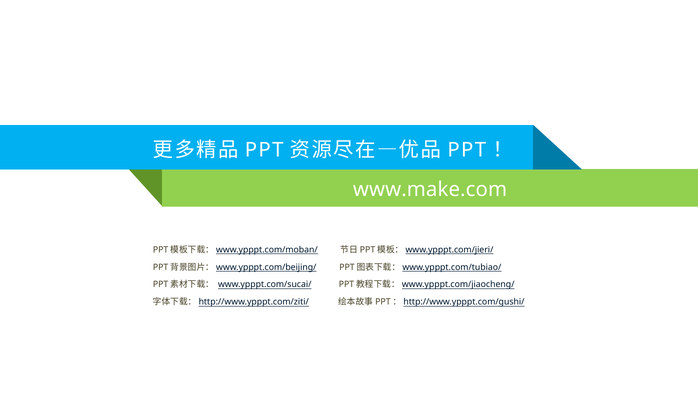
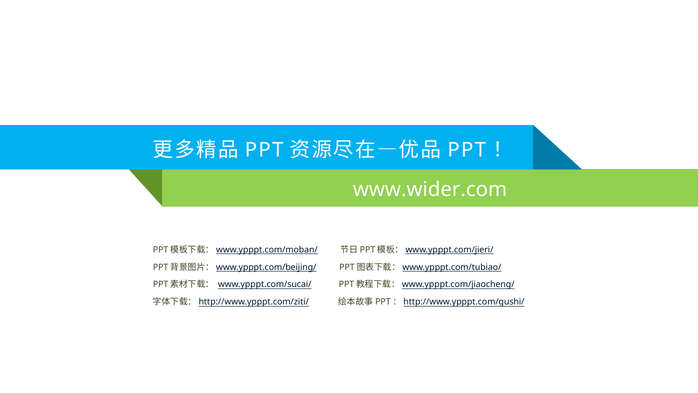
www.make.com: www.make.com -> www.wider.com (430, 189)
